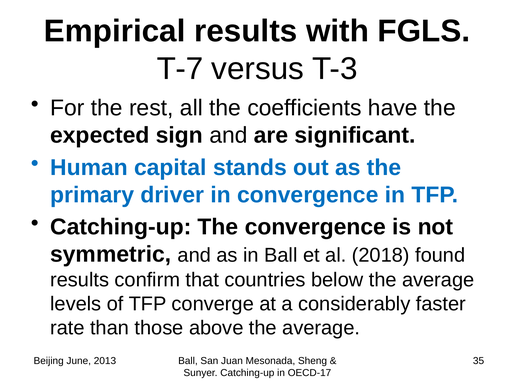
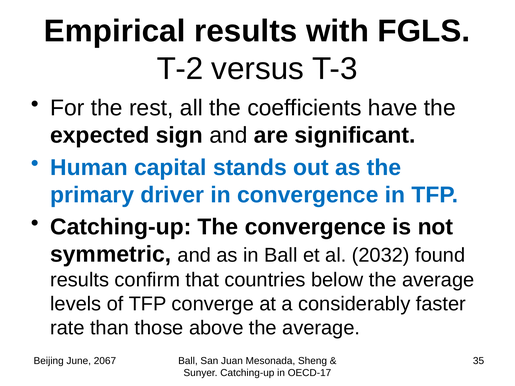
T-7: T-7 -> T-2 (180, 69)
2018: 2018 -> 2032 (381, 256)
2013: 2013 -> 2067 (105, 361)
